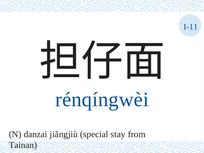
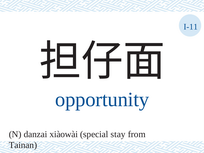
rénqíngwèi: rénqíngwèi -> opportunity (102, 100)
jiǎngjiù: jiǎngjiù -> xiàowài (64, 134)
